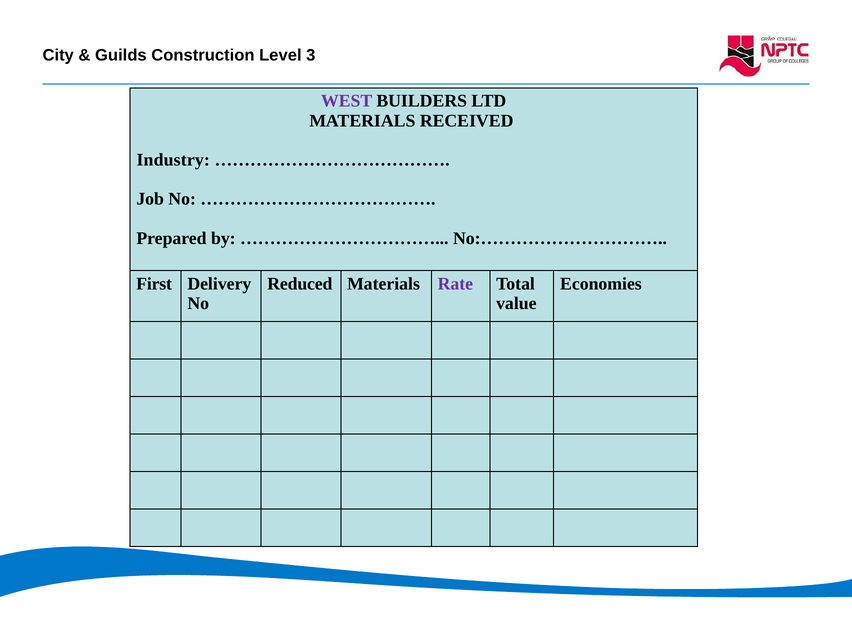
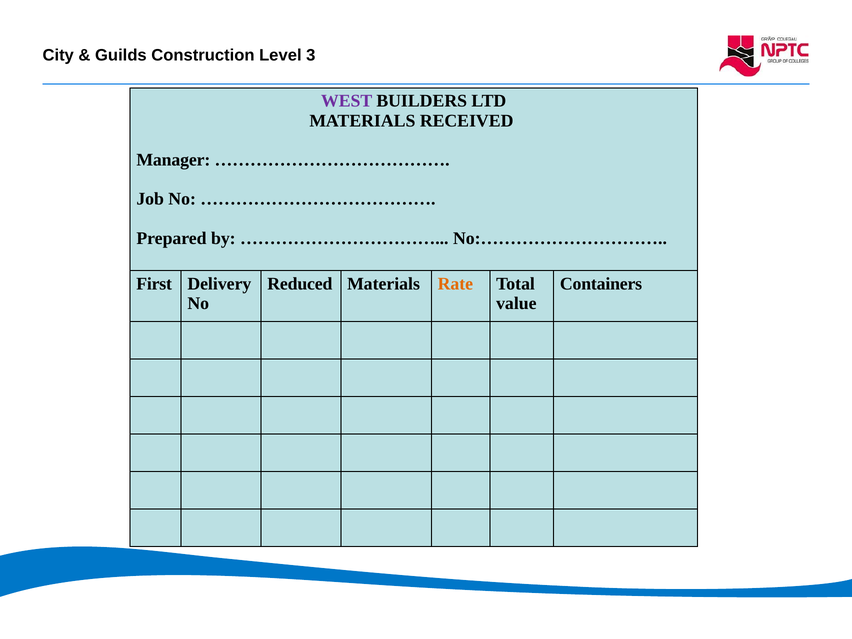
Industry: Industry -> Manager (173, 160)
Rate colour: purple -> orange (455, 284)
Economies: Economies -> Containers (601, 284)
